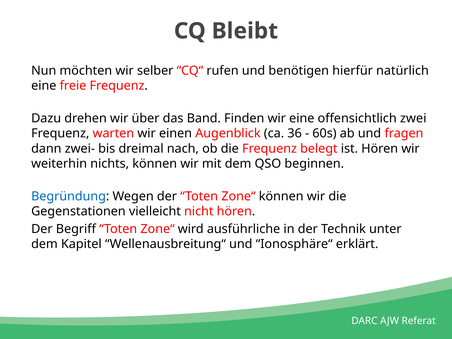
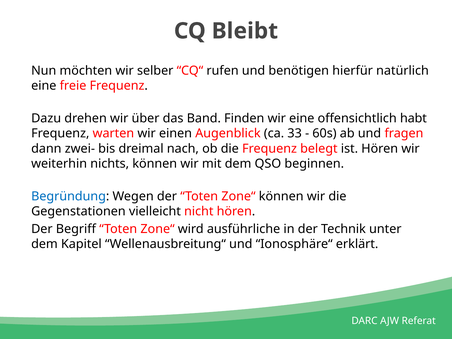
zwei: zwei -> habt (413, 118)
36: 36 -> 33 (295, 133)
